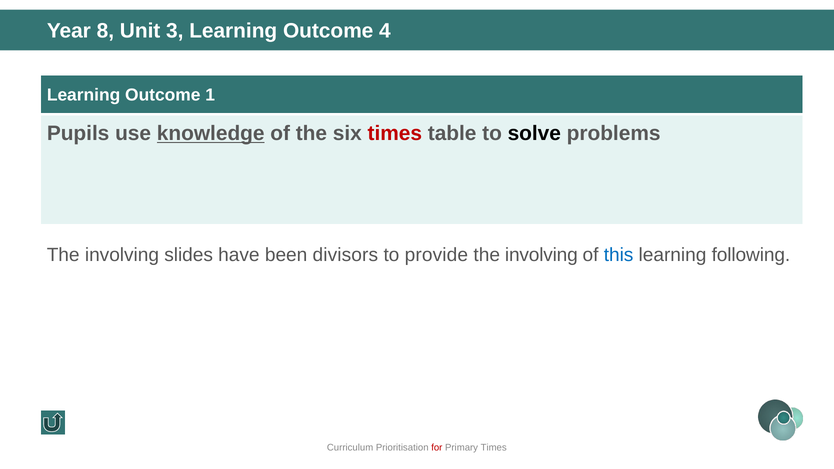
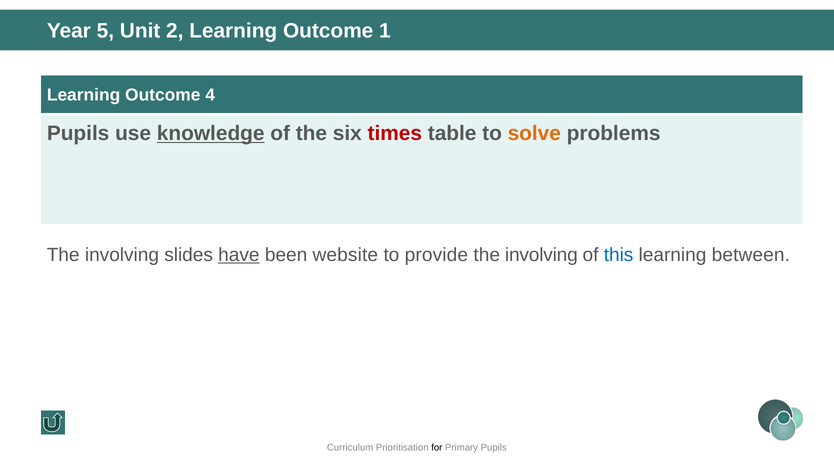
8: 8 -> 5 (105, 31)
3: 3 -> 2 (175, 31)
4: 4 -> 1 (385, 31)
1: 1 -> 4 (210, 95)
solve colour: black -> orange (534, 134)
have underline: none -> present (239, 255)
divisors: divisors -> website (345, 255)
following: following -> between (751, 255)
for colour: red -> black (437, 448)
Primary Times: Times -> Pupils (494, 448)
